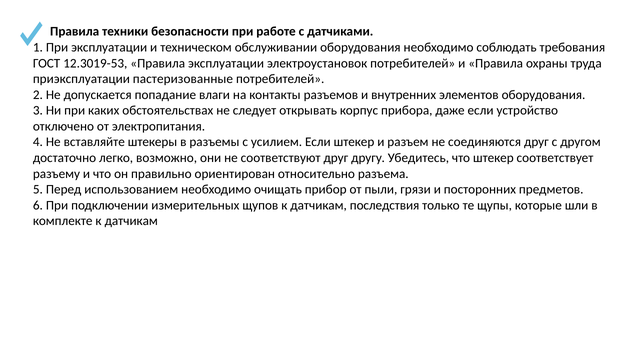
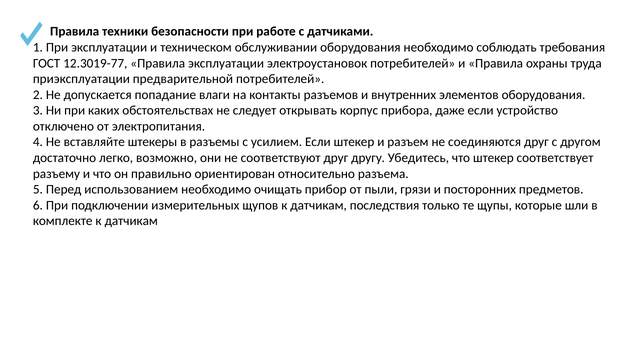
12.3019-53: 12.3019-53 -> 12.3019-77 (95, 63)
пастеризованные: пастеризованные -> предварительной (183, 79)
